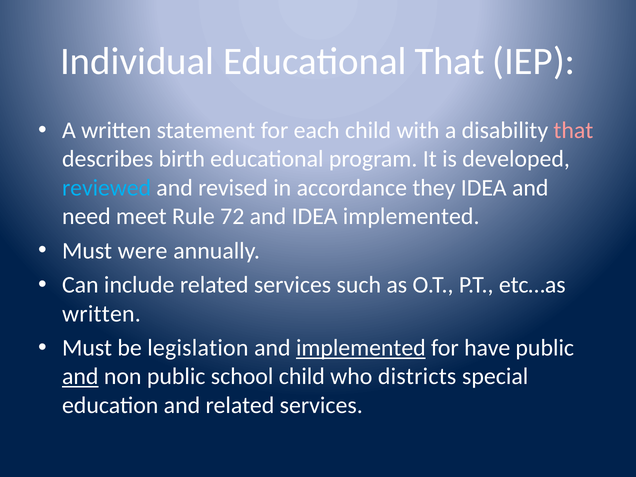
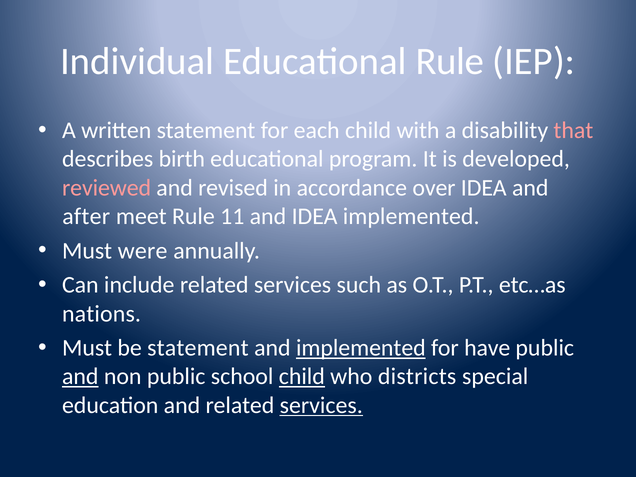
Educational That: That -> Rule (450, 62)
reviewed colour: light blue -> pink (107, 188)
they: they -> over (434, 188)
need: need -> after (86, 216)
72: 72 -> 11 (232, 216)
written: written -> nations (102, 314)
be legislation: legislation -> statement (198, 348)
child underline: none -> present (302, 377)
services underline: none -> present (321, 405)
